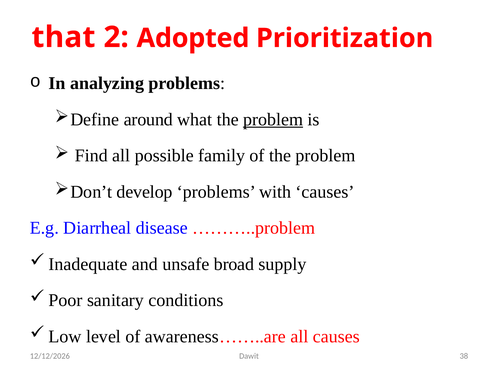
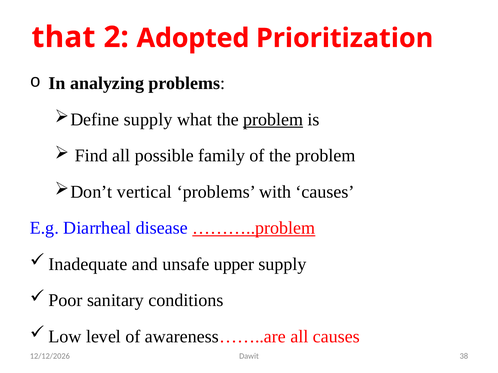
around: around -> supply (148, 120)
develop: develop -> vertical (144, 192)
………..problem underline: none -> present (254, 228)
broad: broad -> upper (234, 265)
